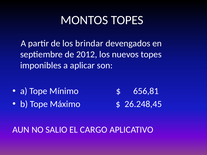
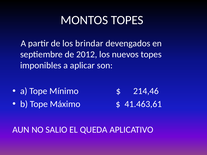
656,81: 656,81 -> 214,46 (146, 91)
26.248,45: 26.248,45 -> 41.463,61 (143, 104)
CARGO: CARGO -> QUEDA (94, 130)
